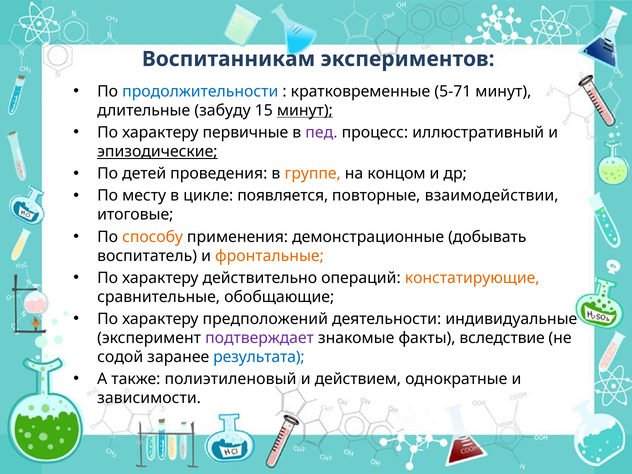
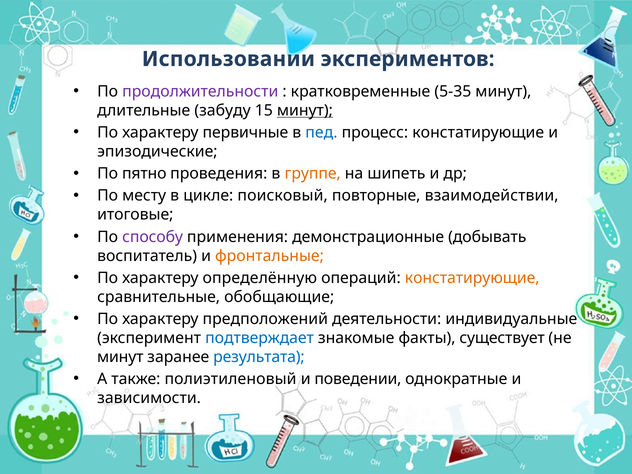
Воспитанникам: Воспитанникам -> Использовании (228, 59)
продолжительности colour: blue -> purple (200, 91)
5-71: 5-71 -> 5-35 (453, 91)
пед colour: purple -> blue (321, 133)
процесс иллюстративный: иллюстративный -> констатирующие (478, 133)
эпизодические underline: present -> none (157, 152)
детей: детей -> пятно (144, 174)
концом: концом -> шипеть (396, 174)
появляется: появляется -> поисковый (283, 196)
способу colour: orange -> purple (153, 237)
действительно: действительно -> определённую (260, 278)
подтверждает colour: purple -> blue (260, 338)
вследствие: вследствие -> существует (502, 338)
содой: содой -> минут (120, 357)
действием: действием -> поведении (358, 379)
